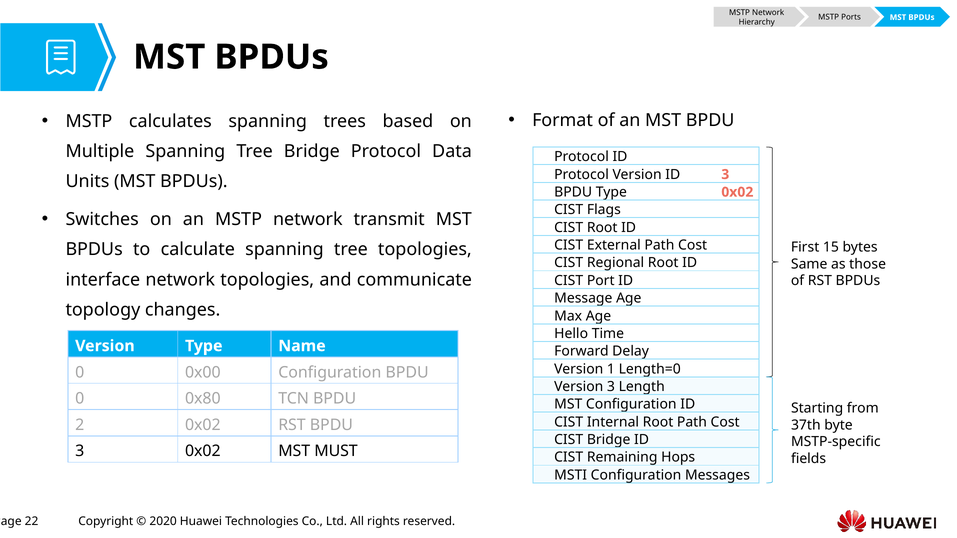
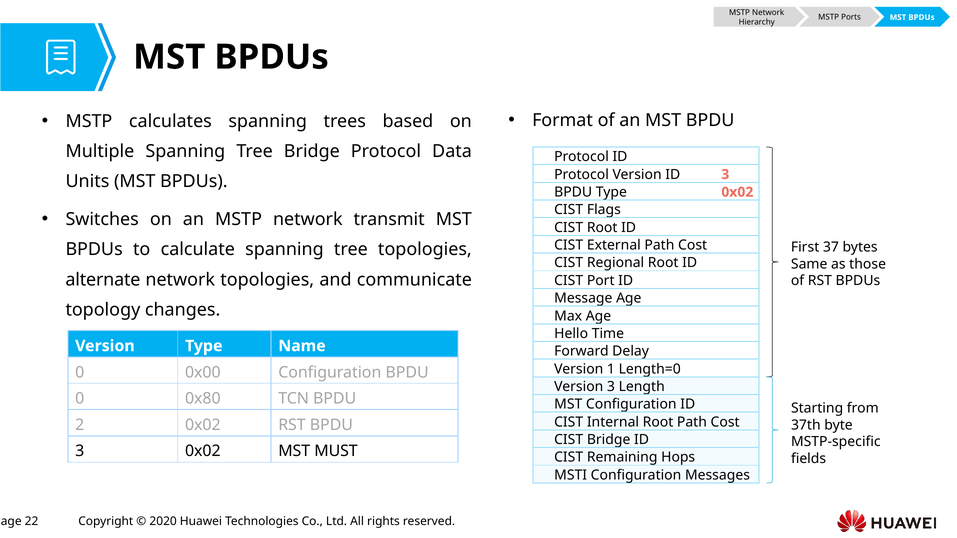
15: 15 -> 37 (831, 247)
interface: interface -> alternate (103, 280)
